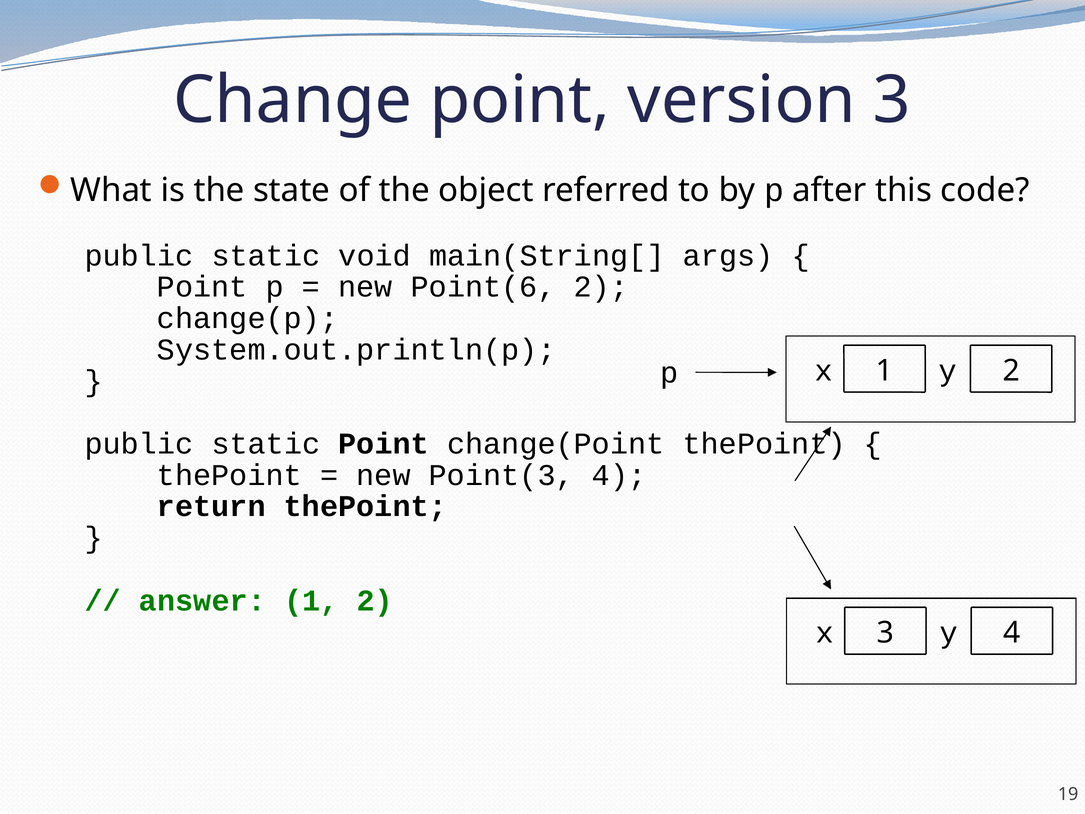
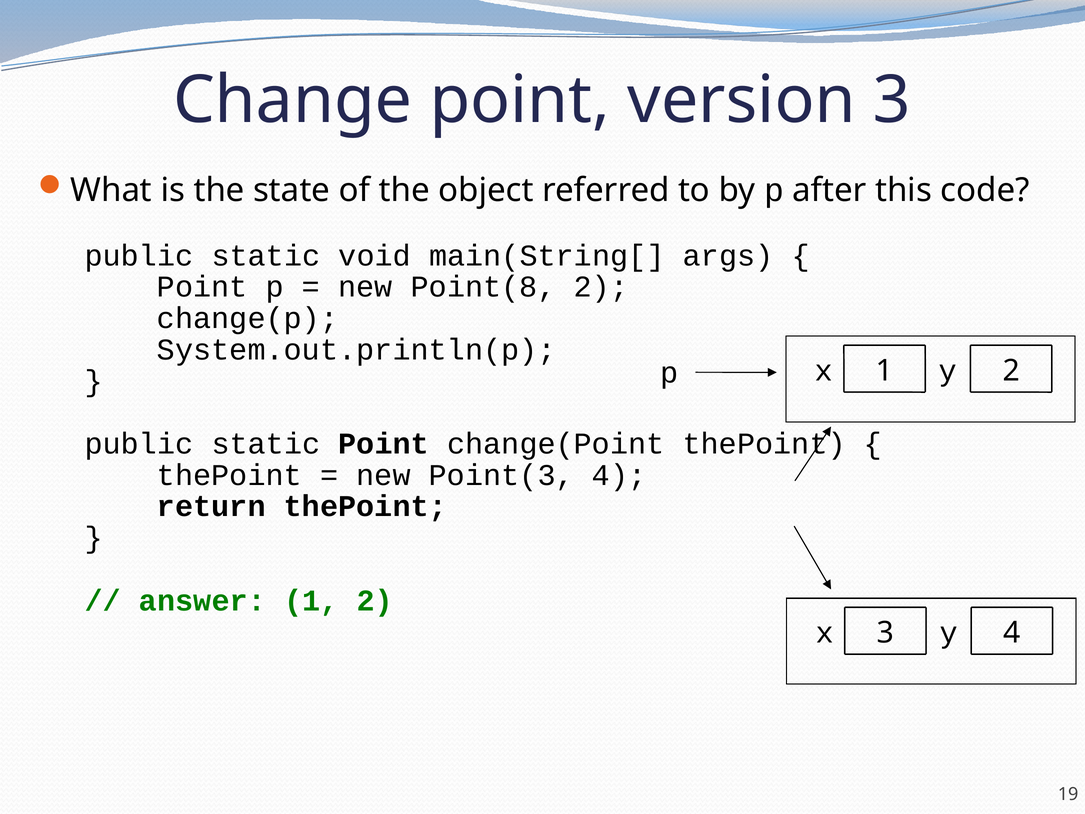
Point(6: Point(6 -> Point(8 (483, 287)
